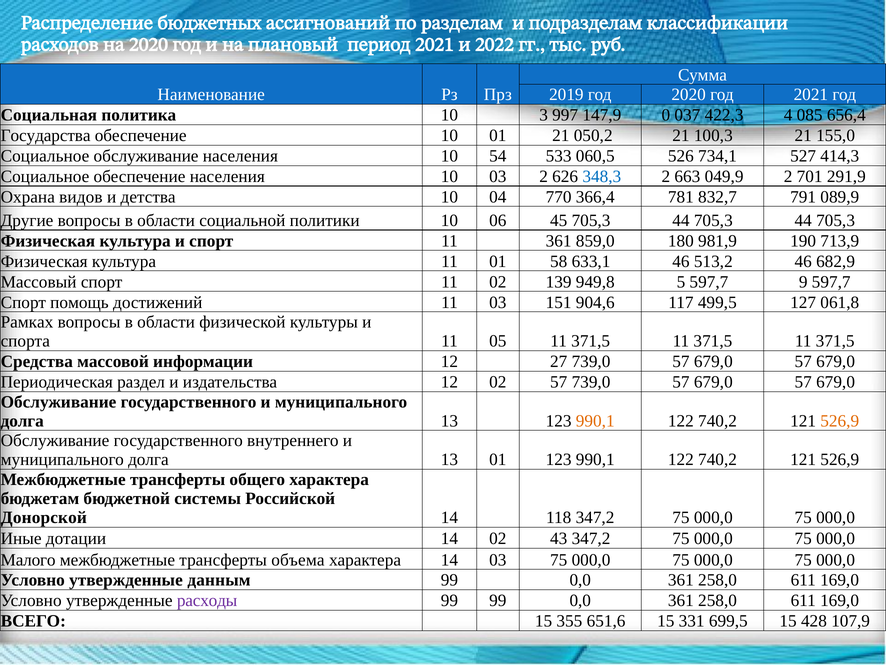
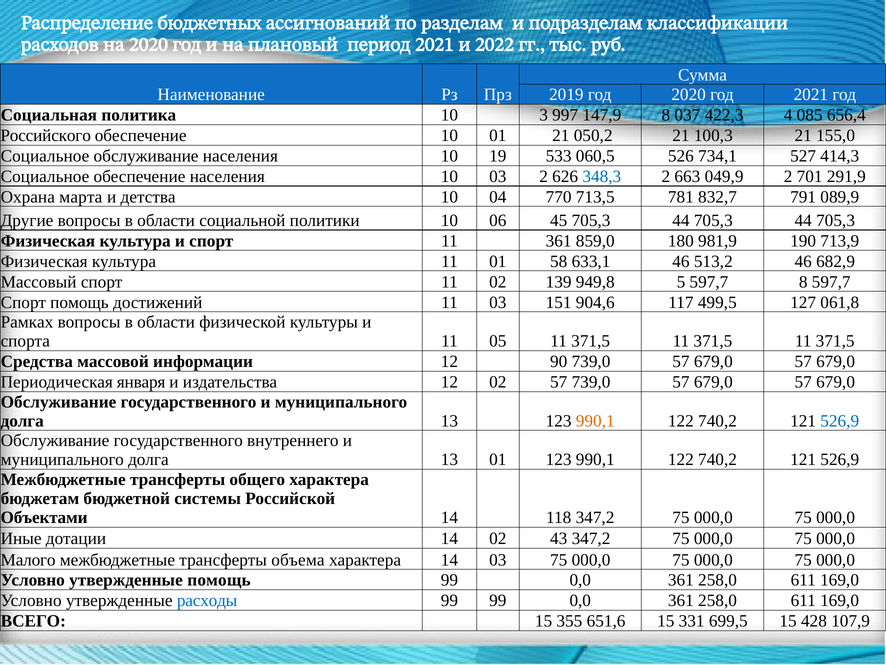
147,9 0: 0 -> 8 (666, 115)
Государства: Государства -> Российского (46, 136)
54: 54 -> 19 (498, 156)
видов: видов -> марта (81, 197)
366,4: 366,4 -> 713,5 (595, 197)
597,7 9: 9 -> 8 (803, 282)
27: 27 -> 90 (559, 361)
раздел: раздел -> января (141, 382)
526,9 colour: orange -> blue (840, 421)
Донорской: Донорской -> Объектами (44, 517)
утвержденные данным: данным -> помощь (219, 580)
расходы colour: purple -> blue (207, 600)
